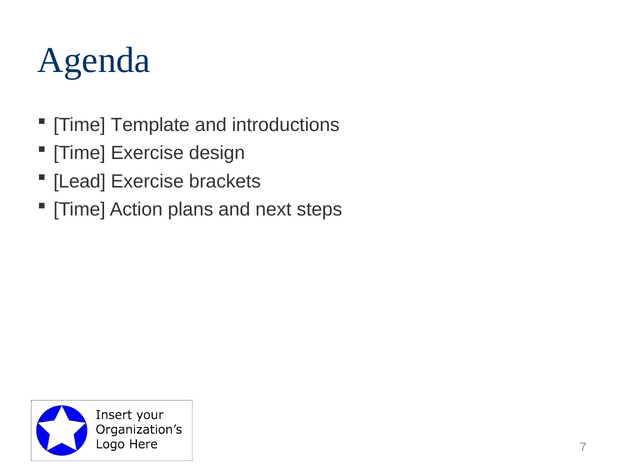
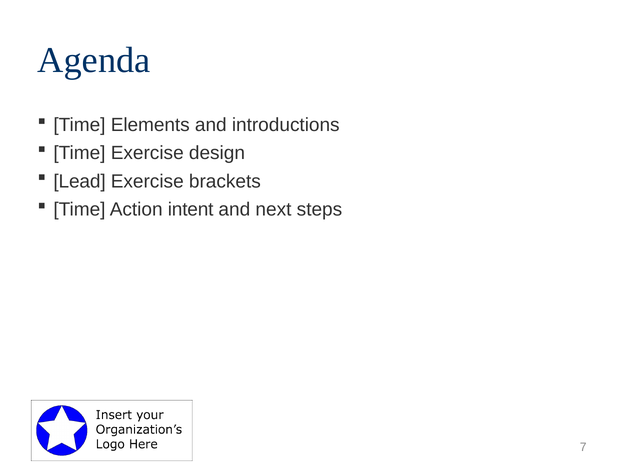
Template: Template -> Elements (150, 125)
plans: plans -> intent (191, 209)
